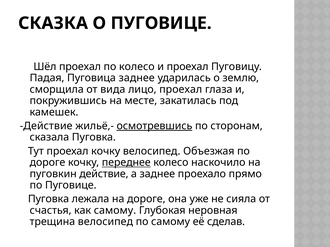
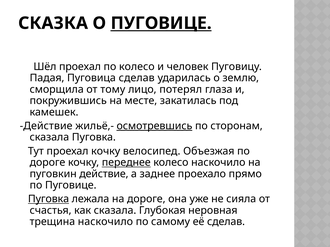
ПУГОВИЦЕ underline: none -> present (161, 23)
и проехал: проехал -> человек (188, 67)
Пуговица заднее: заднее -> сделав (137, 78)
вида: вида -> тому (113, 90)
лицо проехал: проехал -> потерял (181, 90)
Пуговка underline: none -> present (49, 199)
как самому: самому -> сказала (115, 211)
трещина велосипед: велосипед -> наскочило (105, 222)
